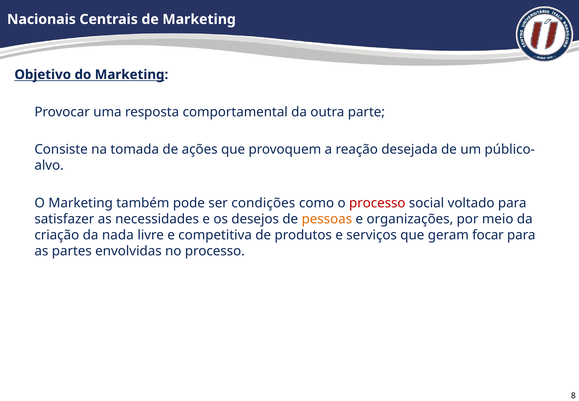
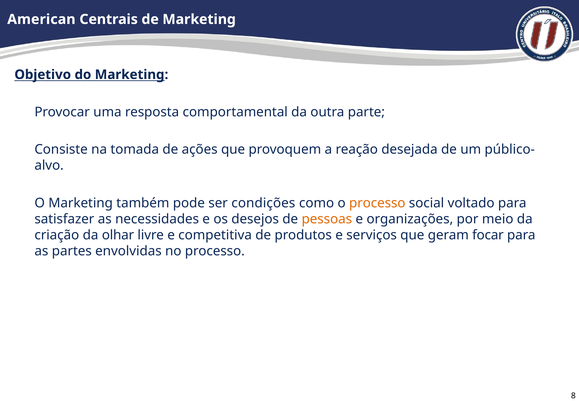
Nacionais: Nacionais -> American (41, 19)
processo colour: red -> orange (377, 203)
nada: nada -> olhar (118, 235)
